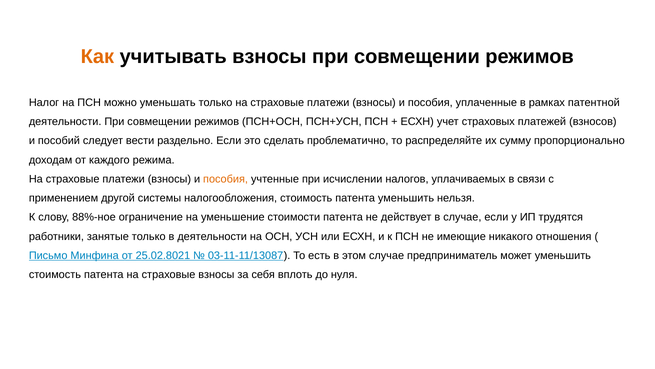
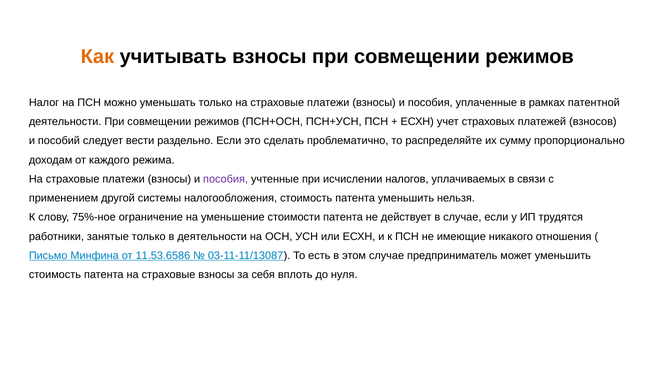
пособия colour: orange -> purple (226, 179)
88%-ное: 88%-ное -> 75%-ное (94, 217)
25.02.8021: 25.02.8021 -> 11.53.6586 (163, 255)
